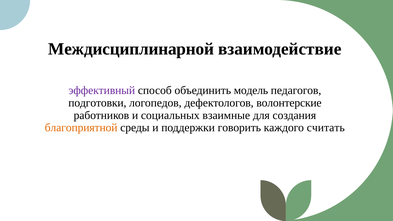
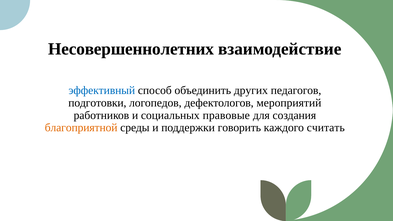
Междисциплинарной: Междисциплинарной -> Несовершеннолетних (131, 49)
эффективный colour: purple -> blue (102, 90)
модель: модель -> других (251, 90)
волонтерские: волонтерские -> мероприятий (289, 103)
взаимные: взаимные -> правовые (226, 115)
